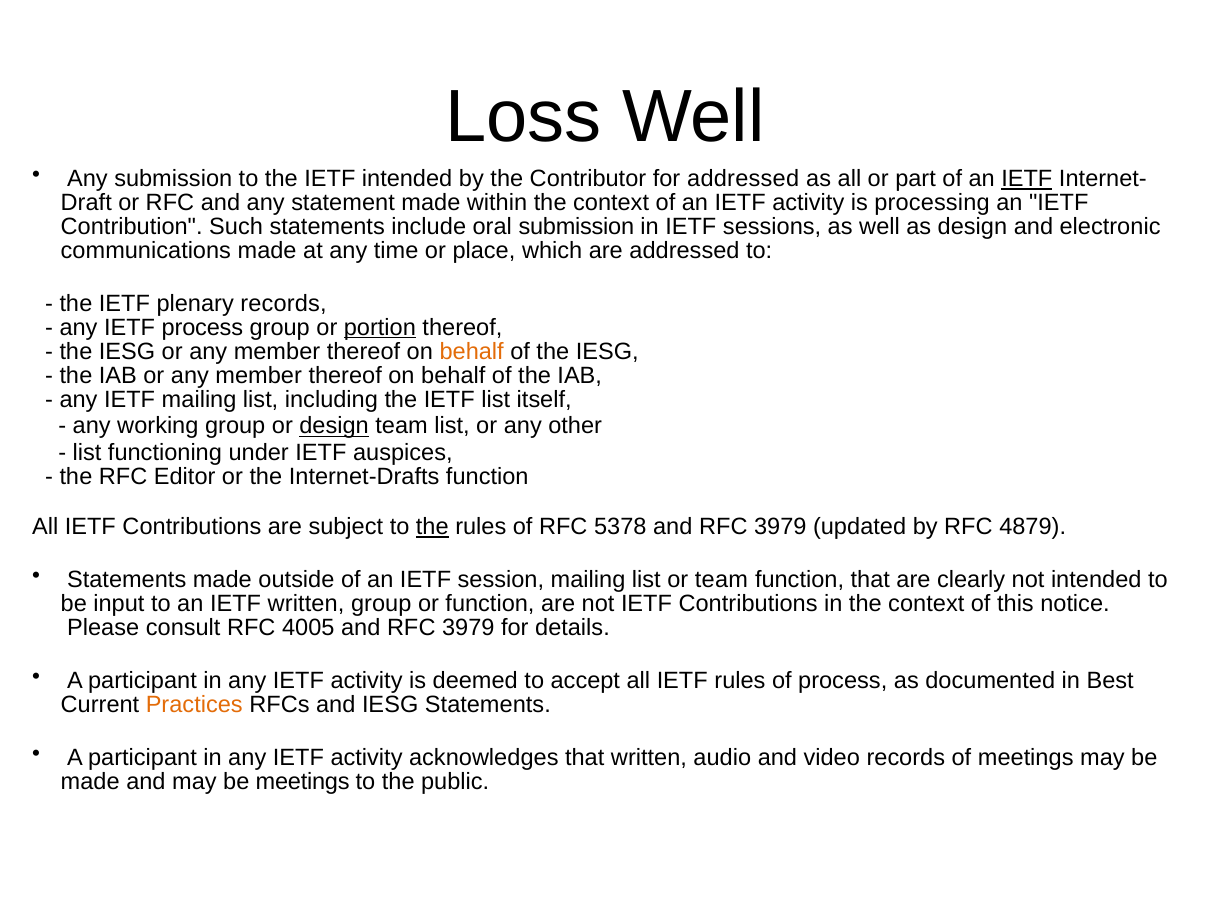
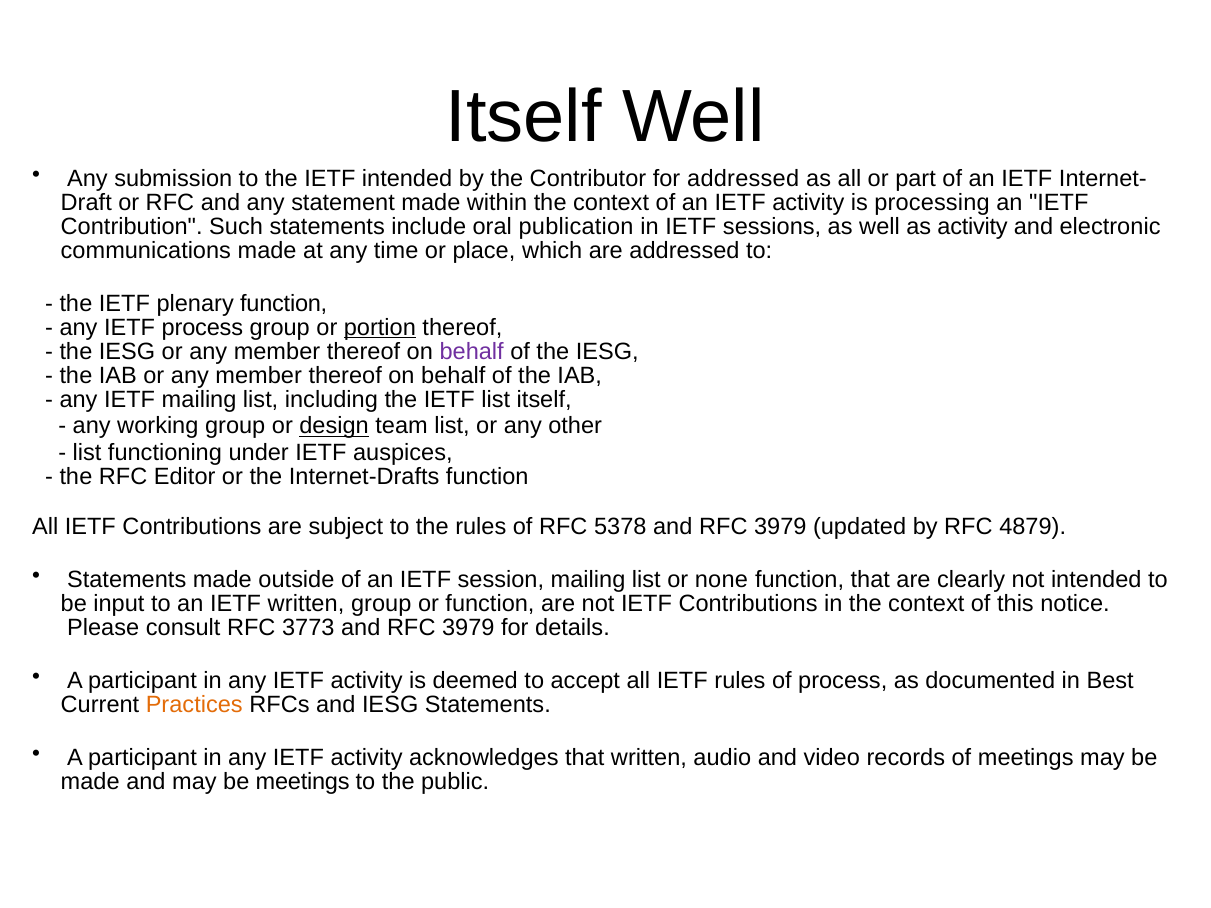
Loss: Loss -> Itself (524, 117)
IETF underline: present -> none (1027, 179)
oral submission: submission -> publication (576, 227)
as design: design -> activity (973, 227)
plenary records: records -> function (284, 304)
behalf colour: orange -> purple (472, 352)
the underline: present -> none (432, 527)
or team: team -> none (721, 580)
4005: 4005 -> 3773 (308, 628)
